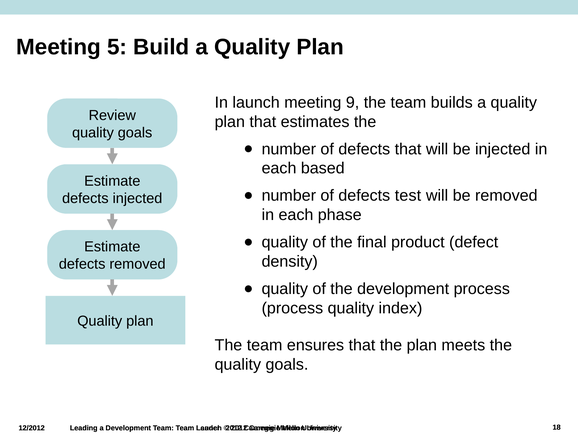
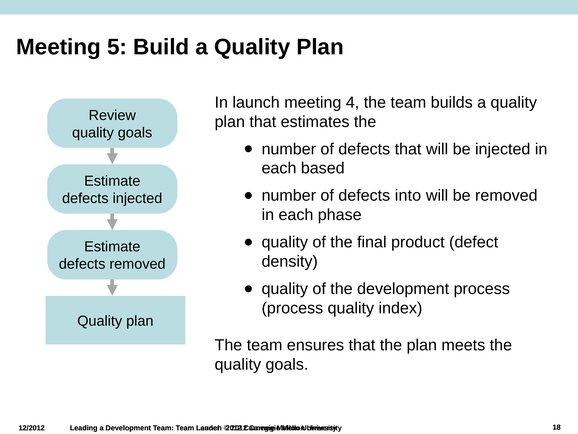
9: 9 -> 4 (353, 102)
test: test -> into (408, 195)
